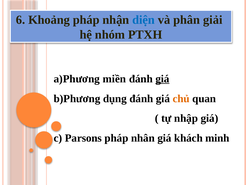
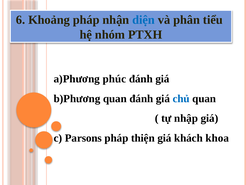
giải: giải -> tiểu (213, 20)
miền: miền -> phúc (114, 79)
giá underline: present -> none (162, 79)
dụng: dụng -> quan (115, 98)
chủ colour: orange -> blue (181, 98)
nhân: nhân -> thiện (143, 138)
minh: minh -> khoa (217, 138)
